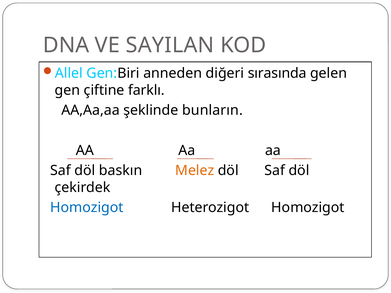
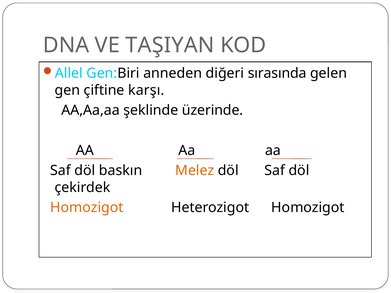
SAYILAN: SAYILAN -> TAŞIYAN (170, 45)
farklı: farklı -> karşı (146, 90)
bunların: bunların -> üzerinde (213, 110)
Homozigot colour: blue -> orange (87, 208)
